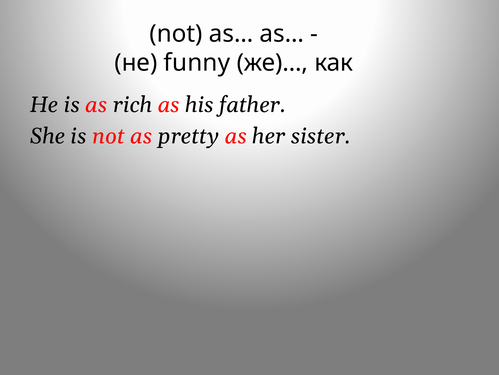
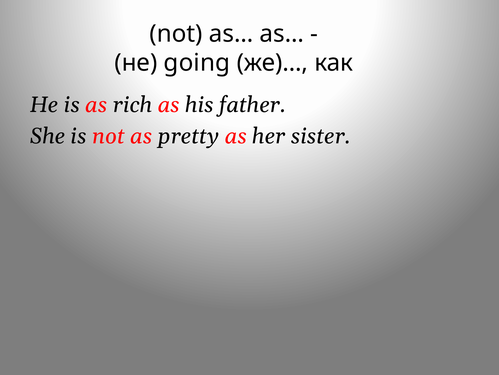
funny: funny -> going (197, 63)
